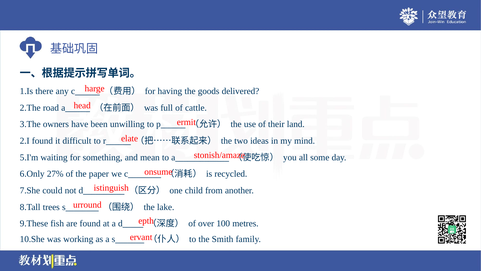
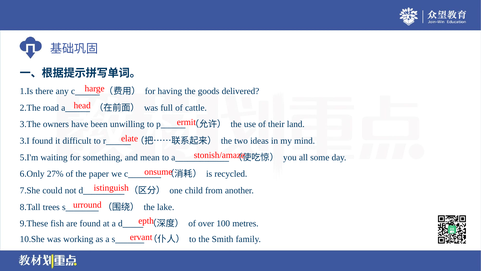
2.I: 2.I -> 3.I (25, 141)
